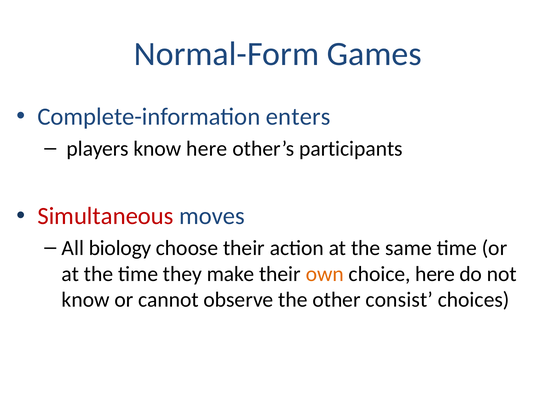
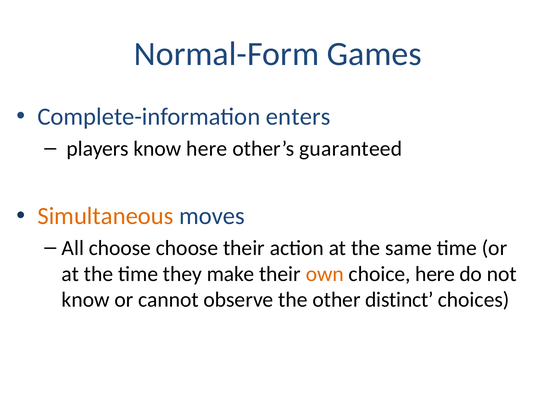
participants: participants -> guaranteed (351, 149)
Simultaneous colour: red -> orange (105, 216)
All biology: biology -> choose (120, 248)
consist: consist -> distinct (399, 300)
